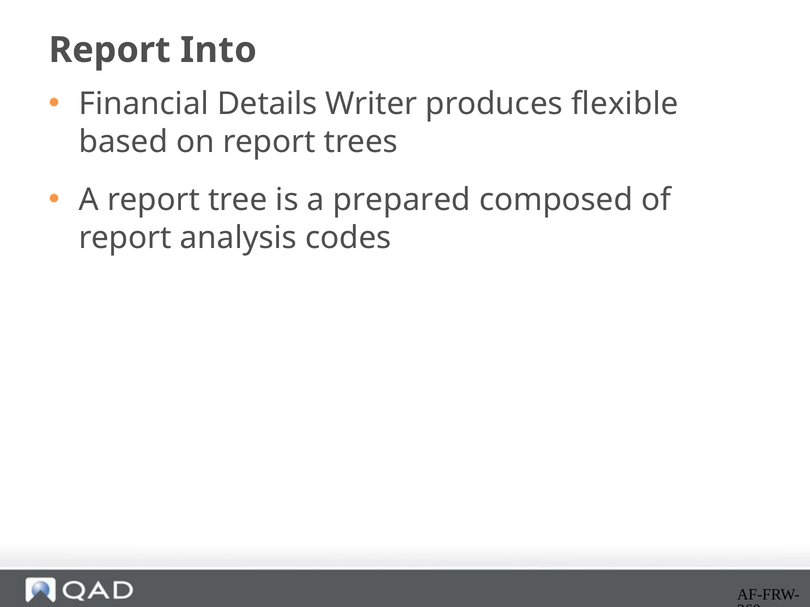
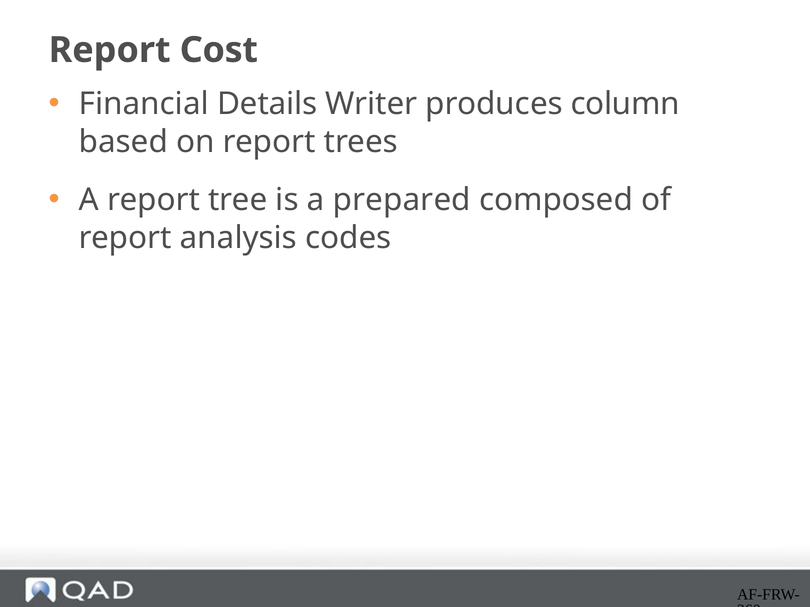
Into: Into -> Cost (219, 50)
flexible: flexible -> column (625, 104)
